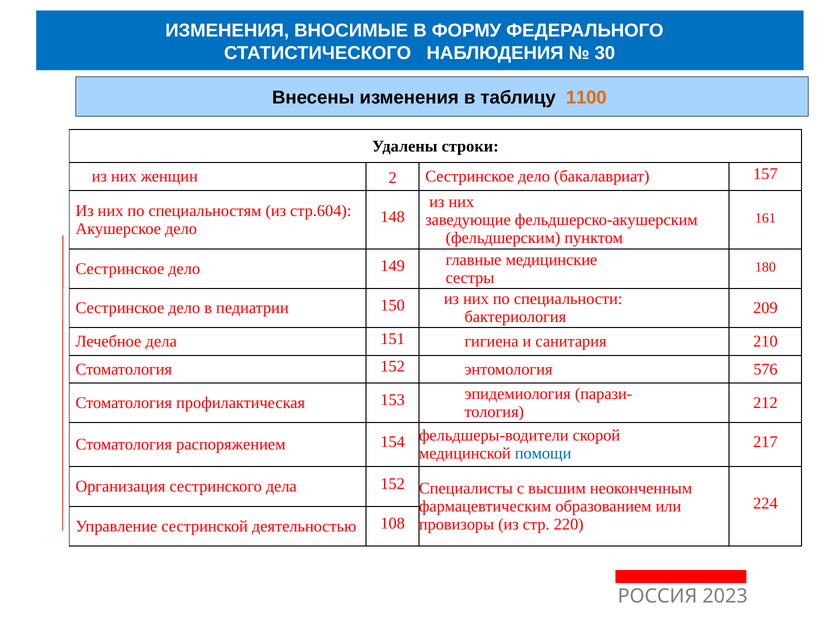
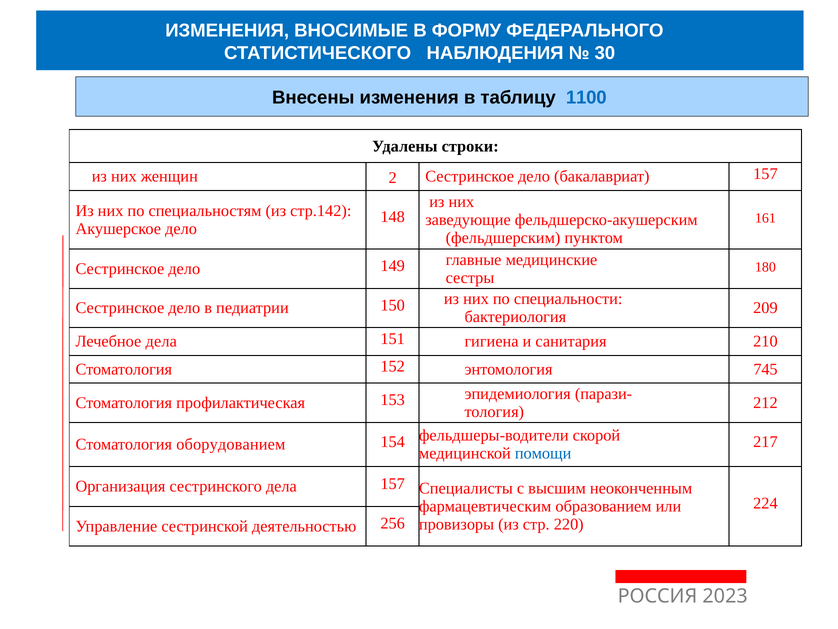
1100 colour: orange -> blue (586, 98)
стр.604: стр.604 -> стр.142 (321, 211)
576: 576 -> 745 (765, 369)
распоряжением: распоряжением -> оборудованием (231, 444)
дела 152: 152 -> 157 (393, 483)
108: 108 -> 256 (393, 523)
